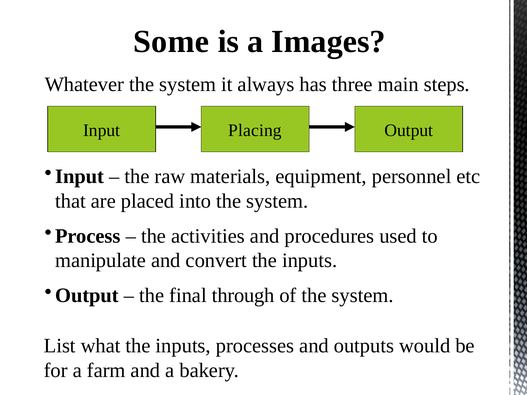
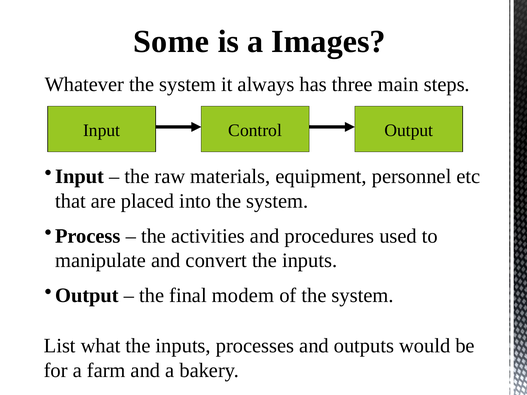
Placing: Placing -> Control (255, 130)
through: through -> modem (243, 296)
